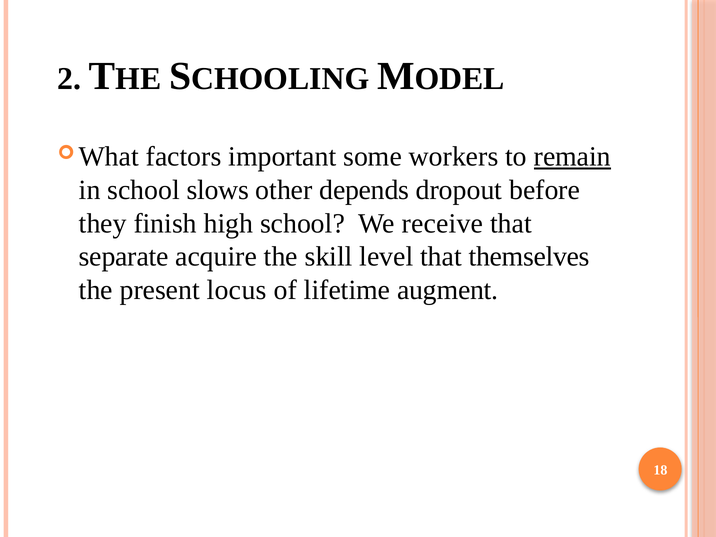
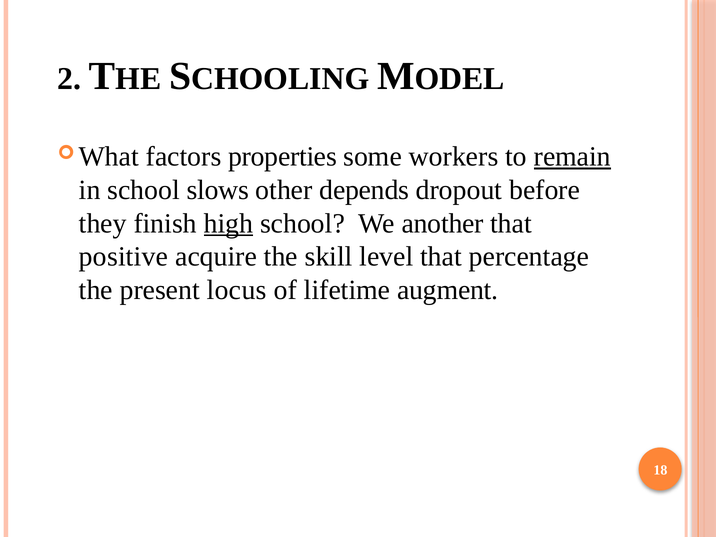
important: important -> properties (282, 157)
high underline: none -> present (228, 223)
receive: receive -> another (443, 223)
separate: separate -> positive (124, 257)
themselves: themselves -> percentage (529, 257)
